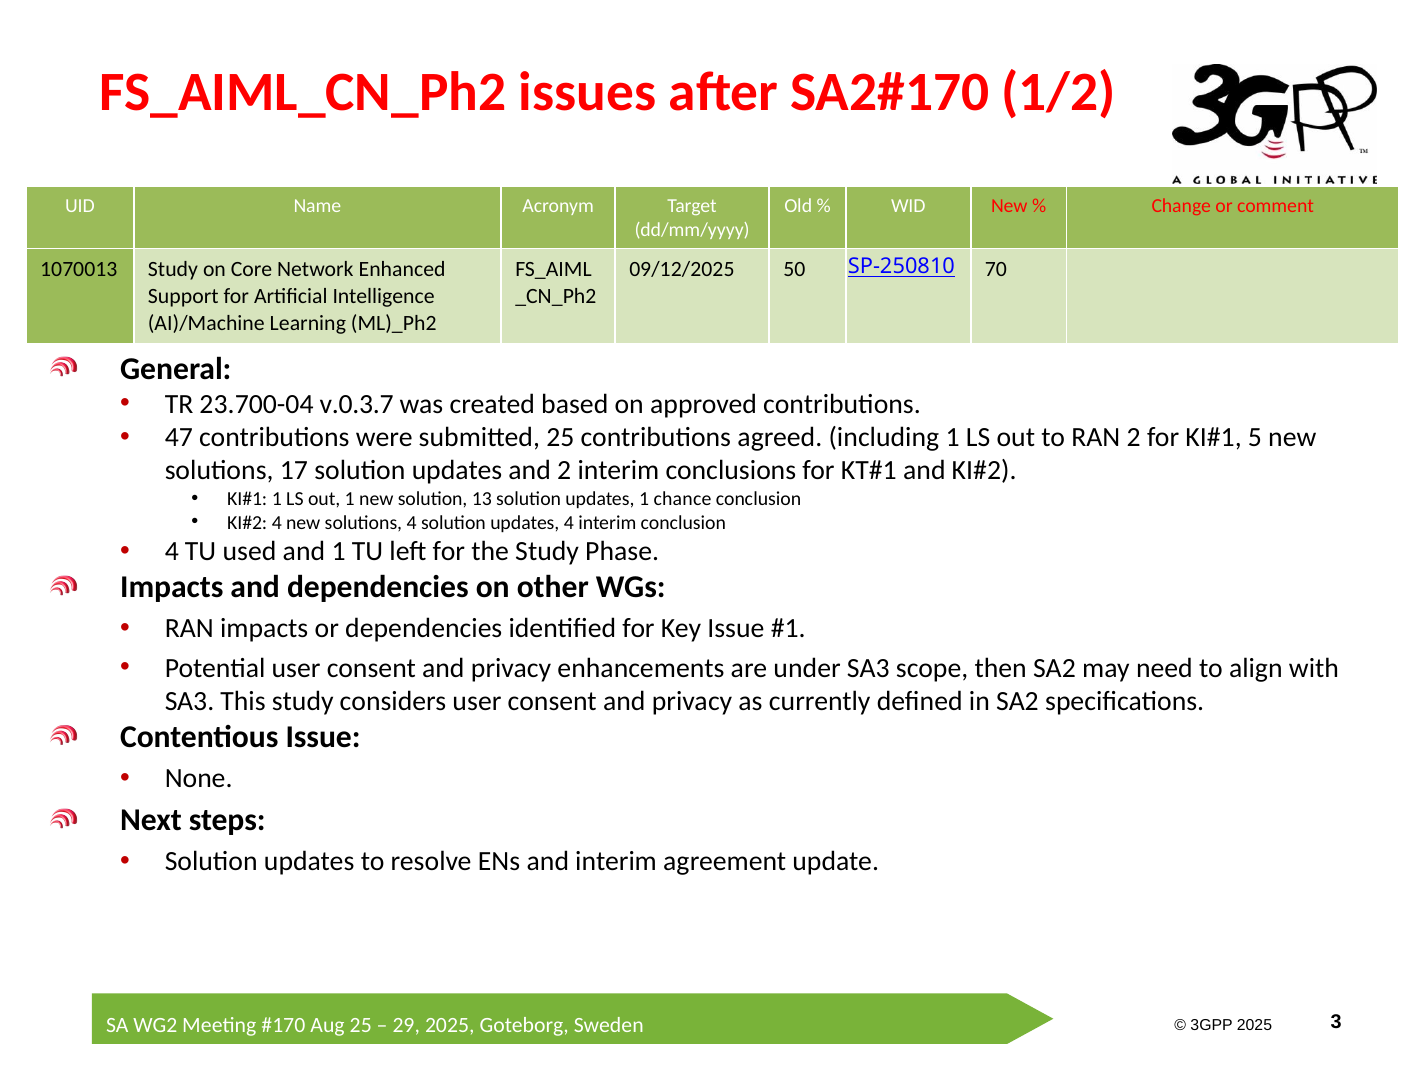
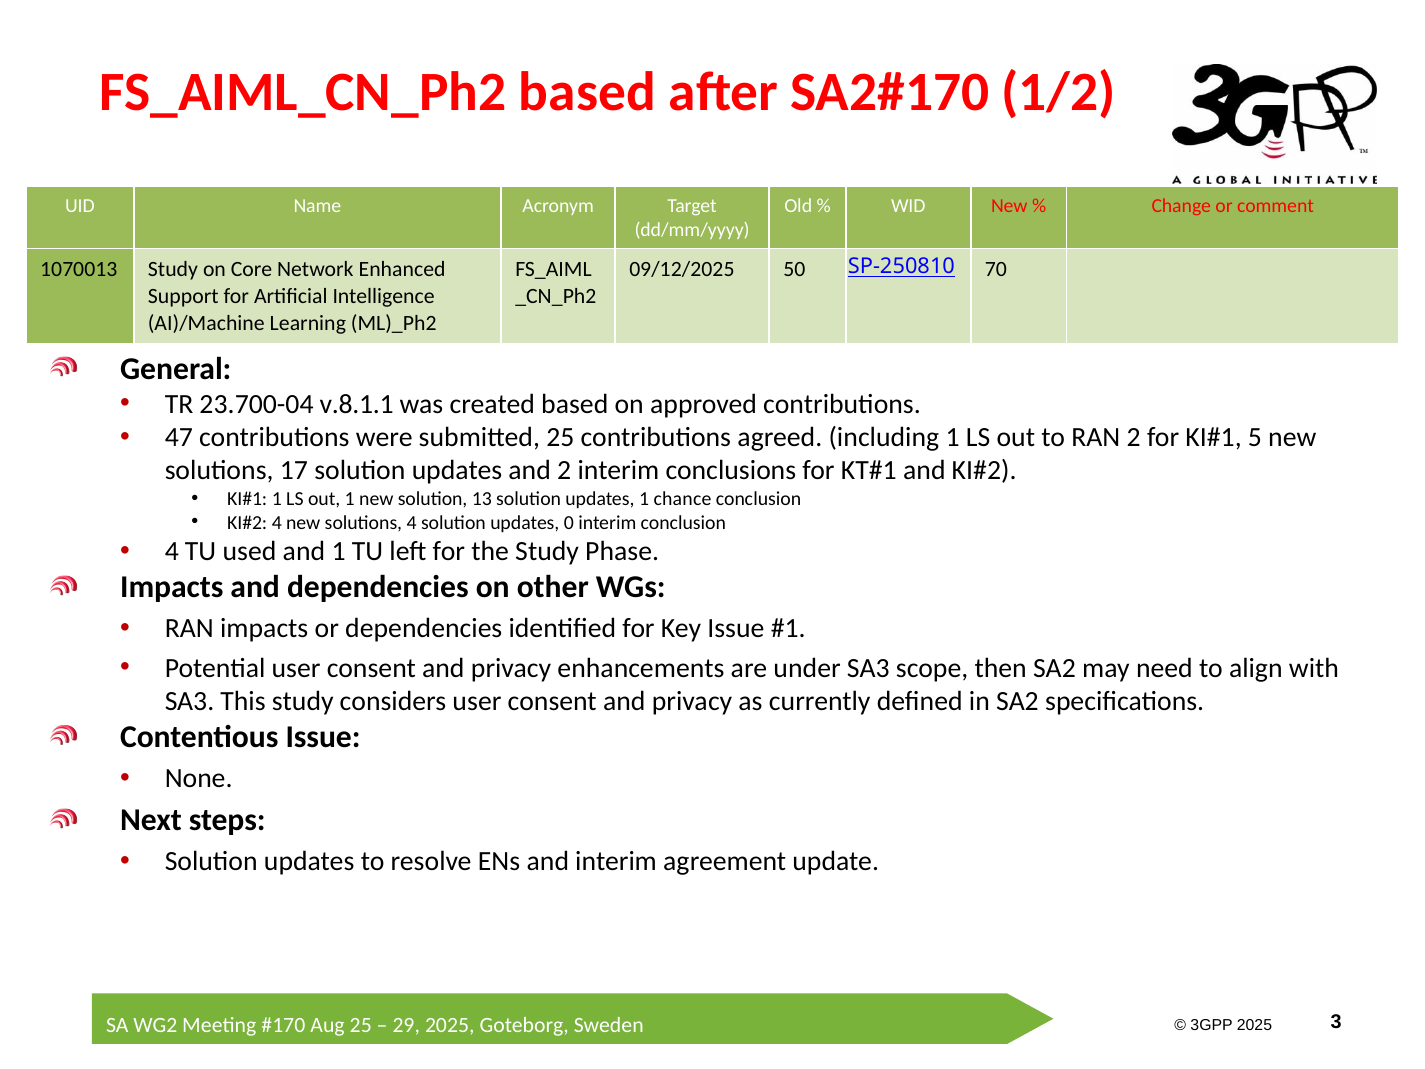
FS_AIML_CN_Ph2 issues: issues -> based (587, 92)
v.0.3.7: v.0.3.7 -> v.8.1.1 (357, 404)
updates 4: 4 -> 0 (569, 522)
